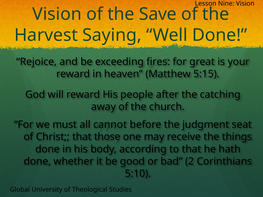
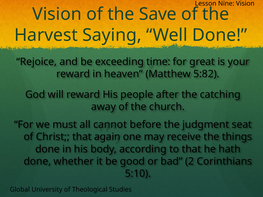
fires: fires -> time (158, 62)
5:15: 5:15 -> 5:82 (206, 74)
those: those -> again (107, 137)
